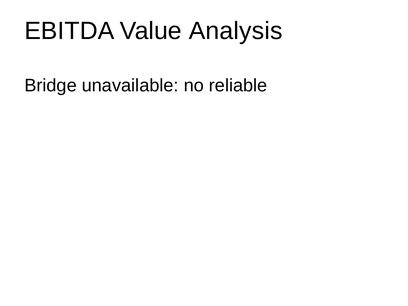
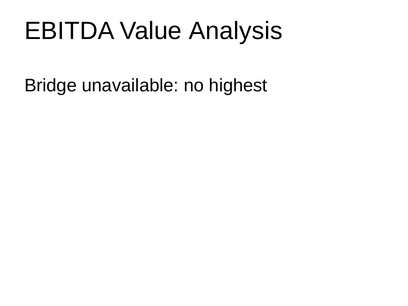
reliable: reliable -> highest (238, 86)
